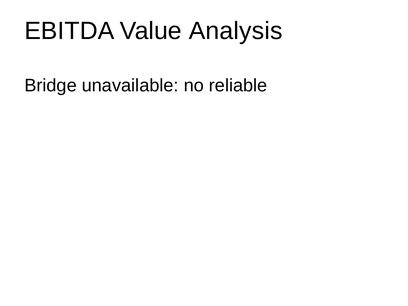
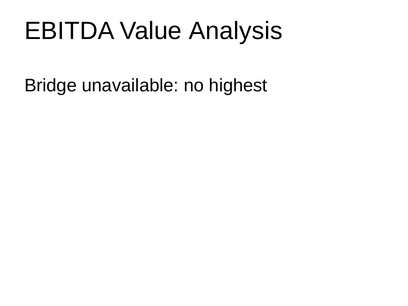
reliable: reliable -> highest (238, 86)
